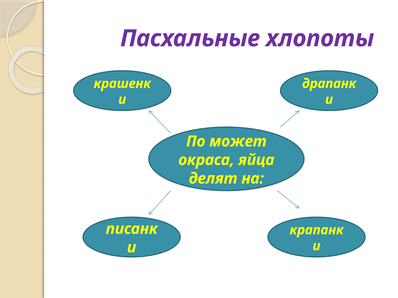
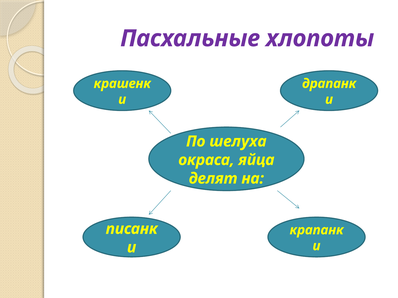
может: может -> шелуха (238, 142)
